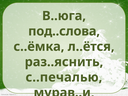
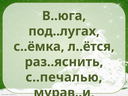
под..слова: под..слова -> под..лугах (64, 31)
